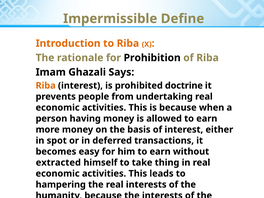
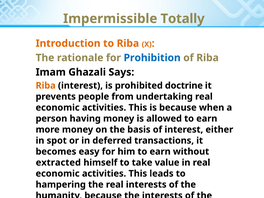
Define: Define -> Totally (183, 19)
Prohibition colour: black -> blue (152, 58)
thing: thing -> value (167, 163)
